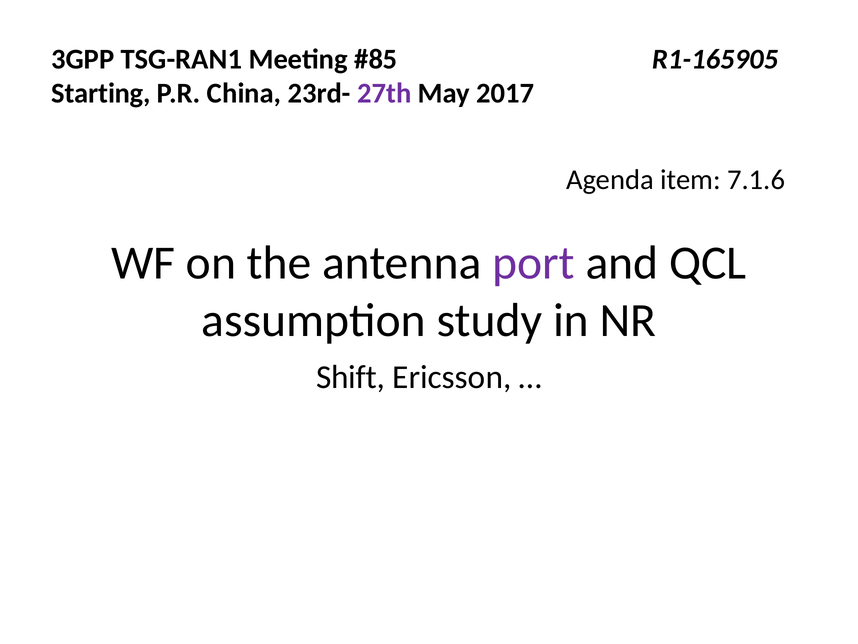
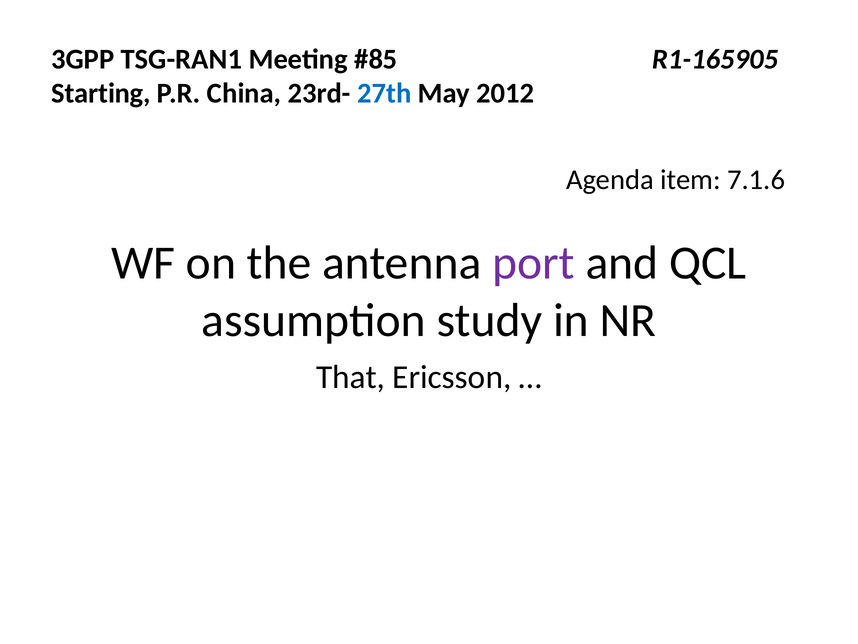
27th colour: purple -> blue (384, 93)
2017: 2017 -> 2012 (505, 93)
Shift: Shift -> That (350, 377)
